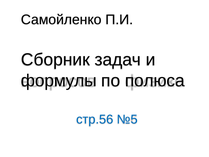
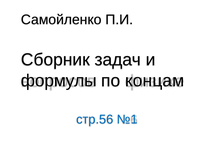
полюса: полюса -> концам (155, 80)
№5: №5 -> №1 (127, 119)
